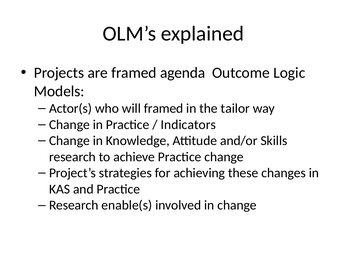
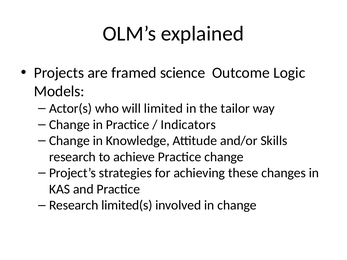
agenda: agenda -> science (183, 73)
will framed: framed -> limited (163, 109)
enable(s: enable(s -> limited(s (127, 205)
